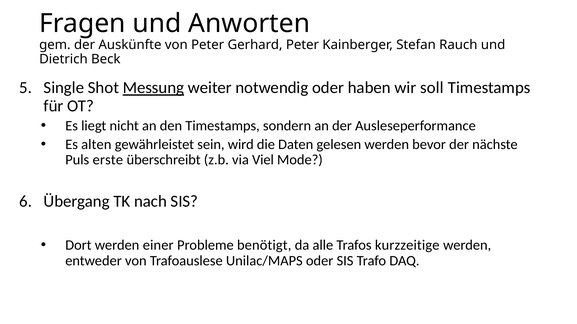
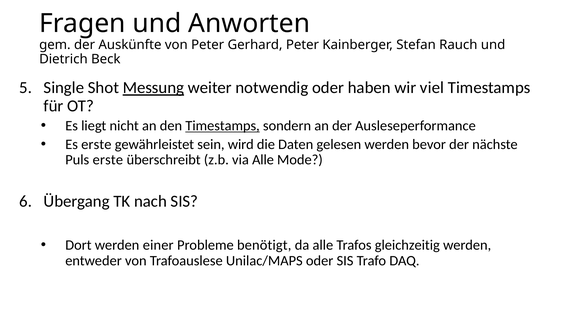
soll: soll -> viel (432, 88)
Timestamps underline: none -> present (223, 126)
Es alten: alten -> erste (96, 145)
via Viel: Viel -> Alle (263, 160)
kurzzeitige: kurzzeitige -> gleichzeitig (407, 246)
